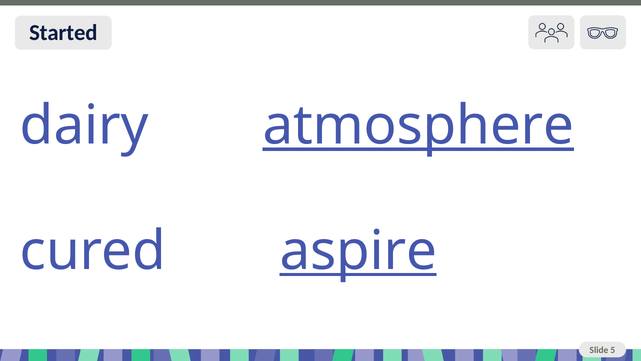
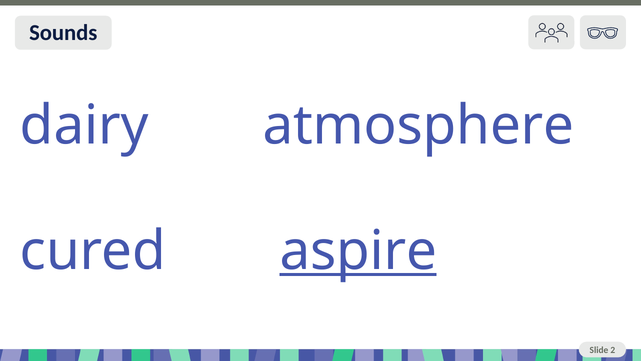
Started: Started -> Sounds (63, 33)
atmosphere underline: present -> none (418, 125)
5: 5 -> 2 (613, 350)
